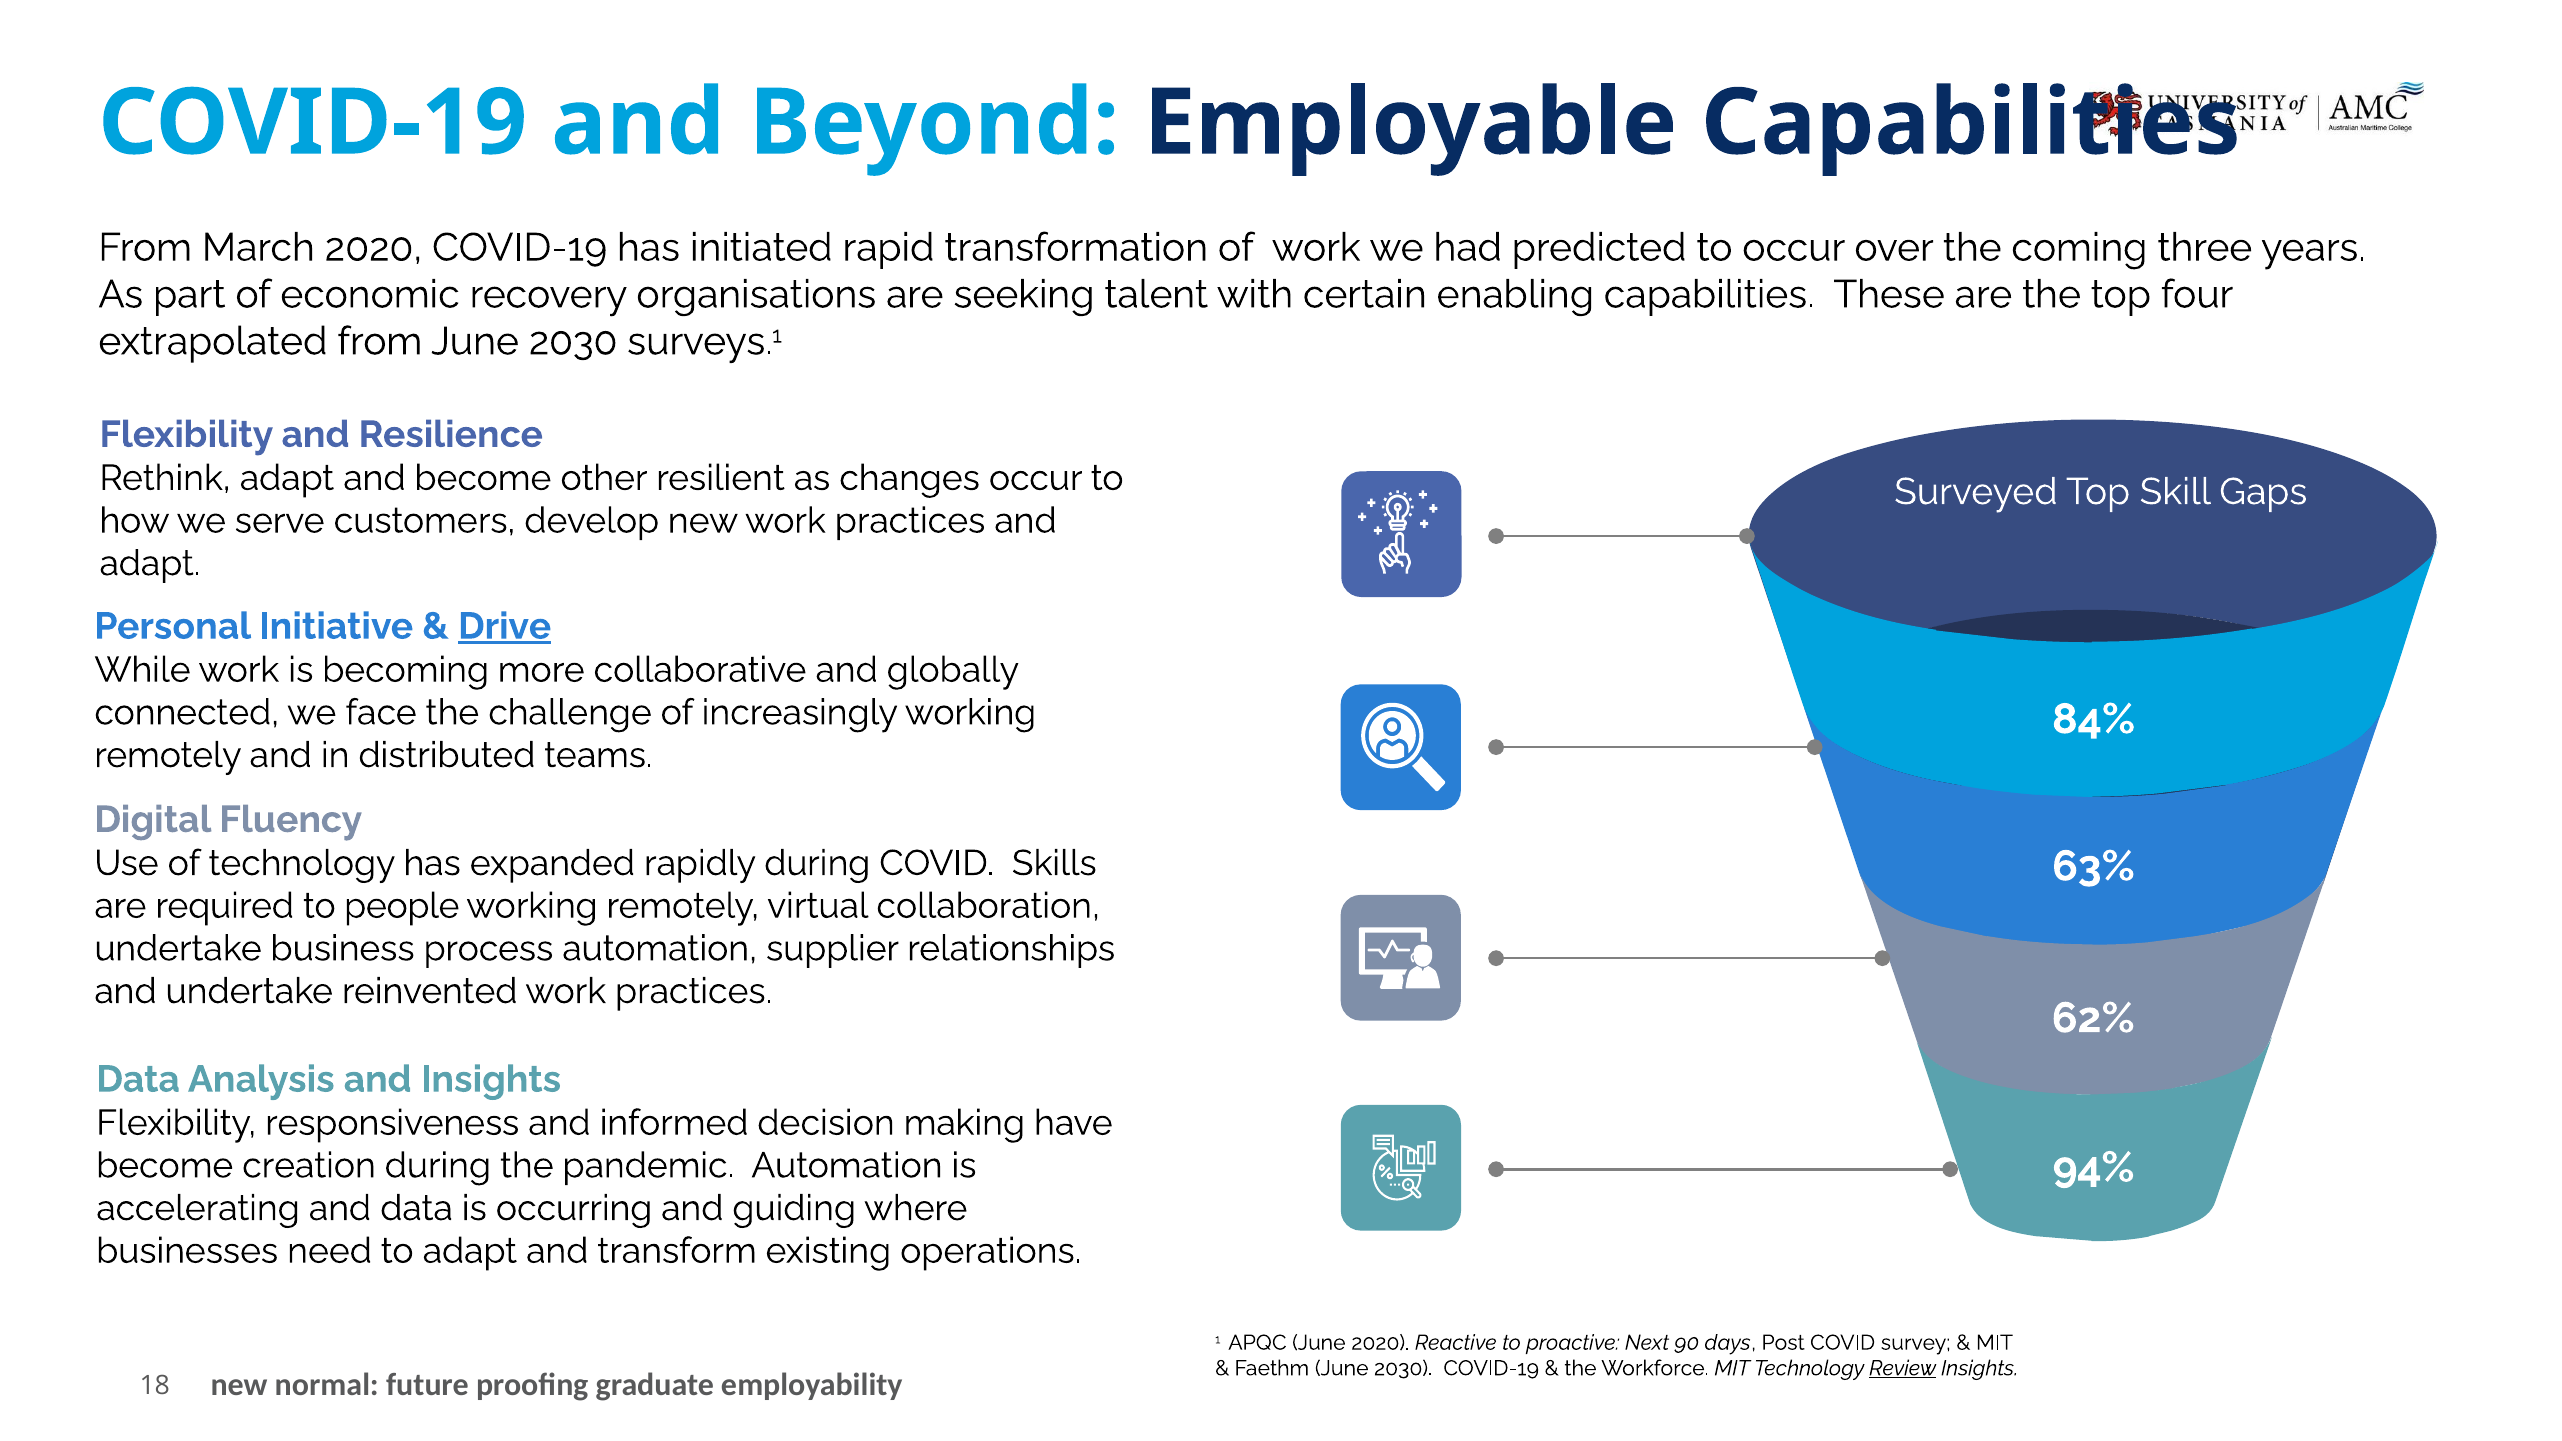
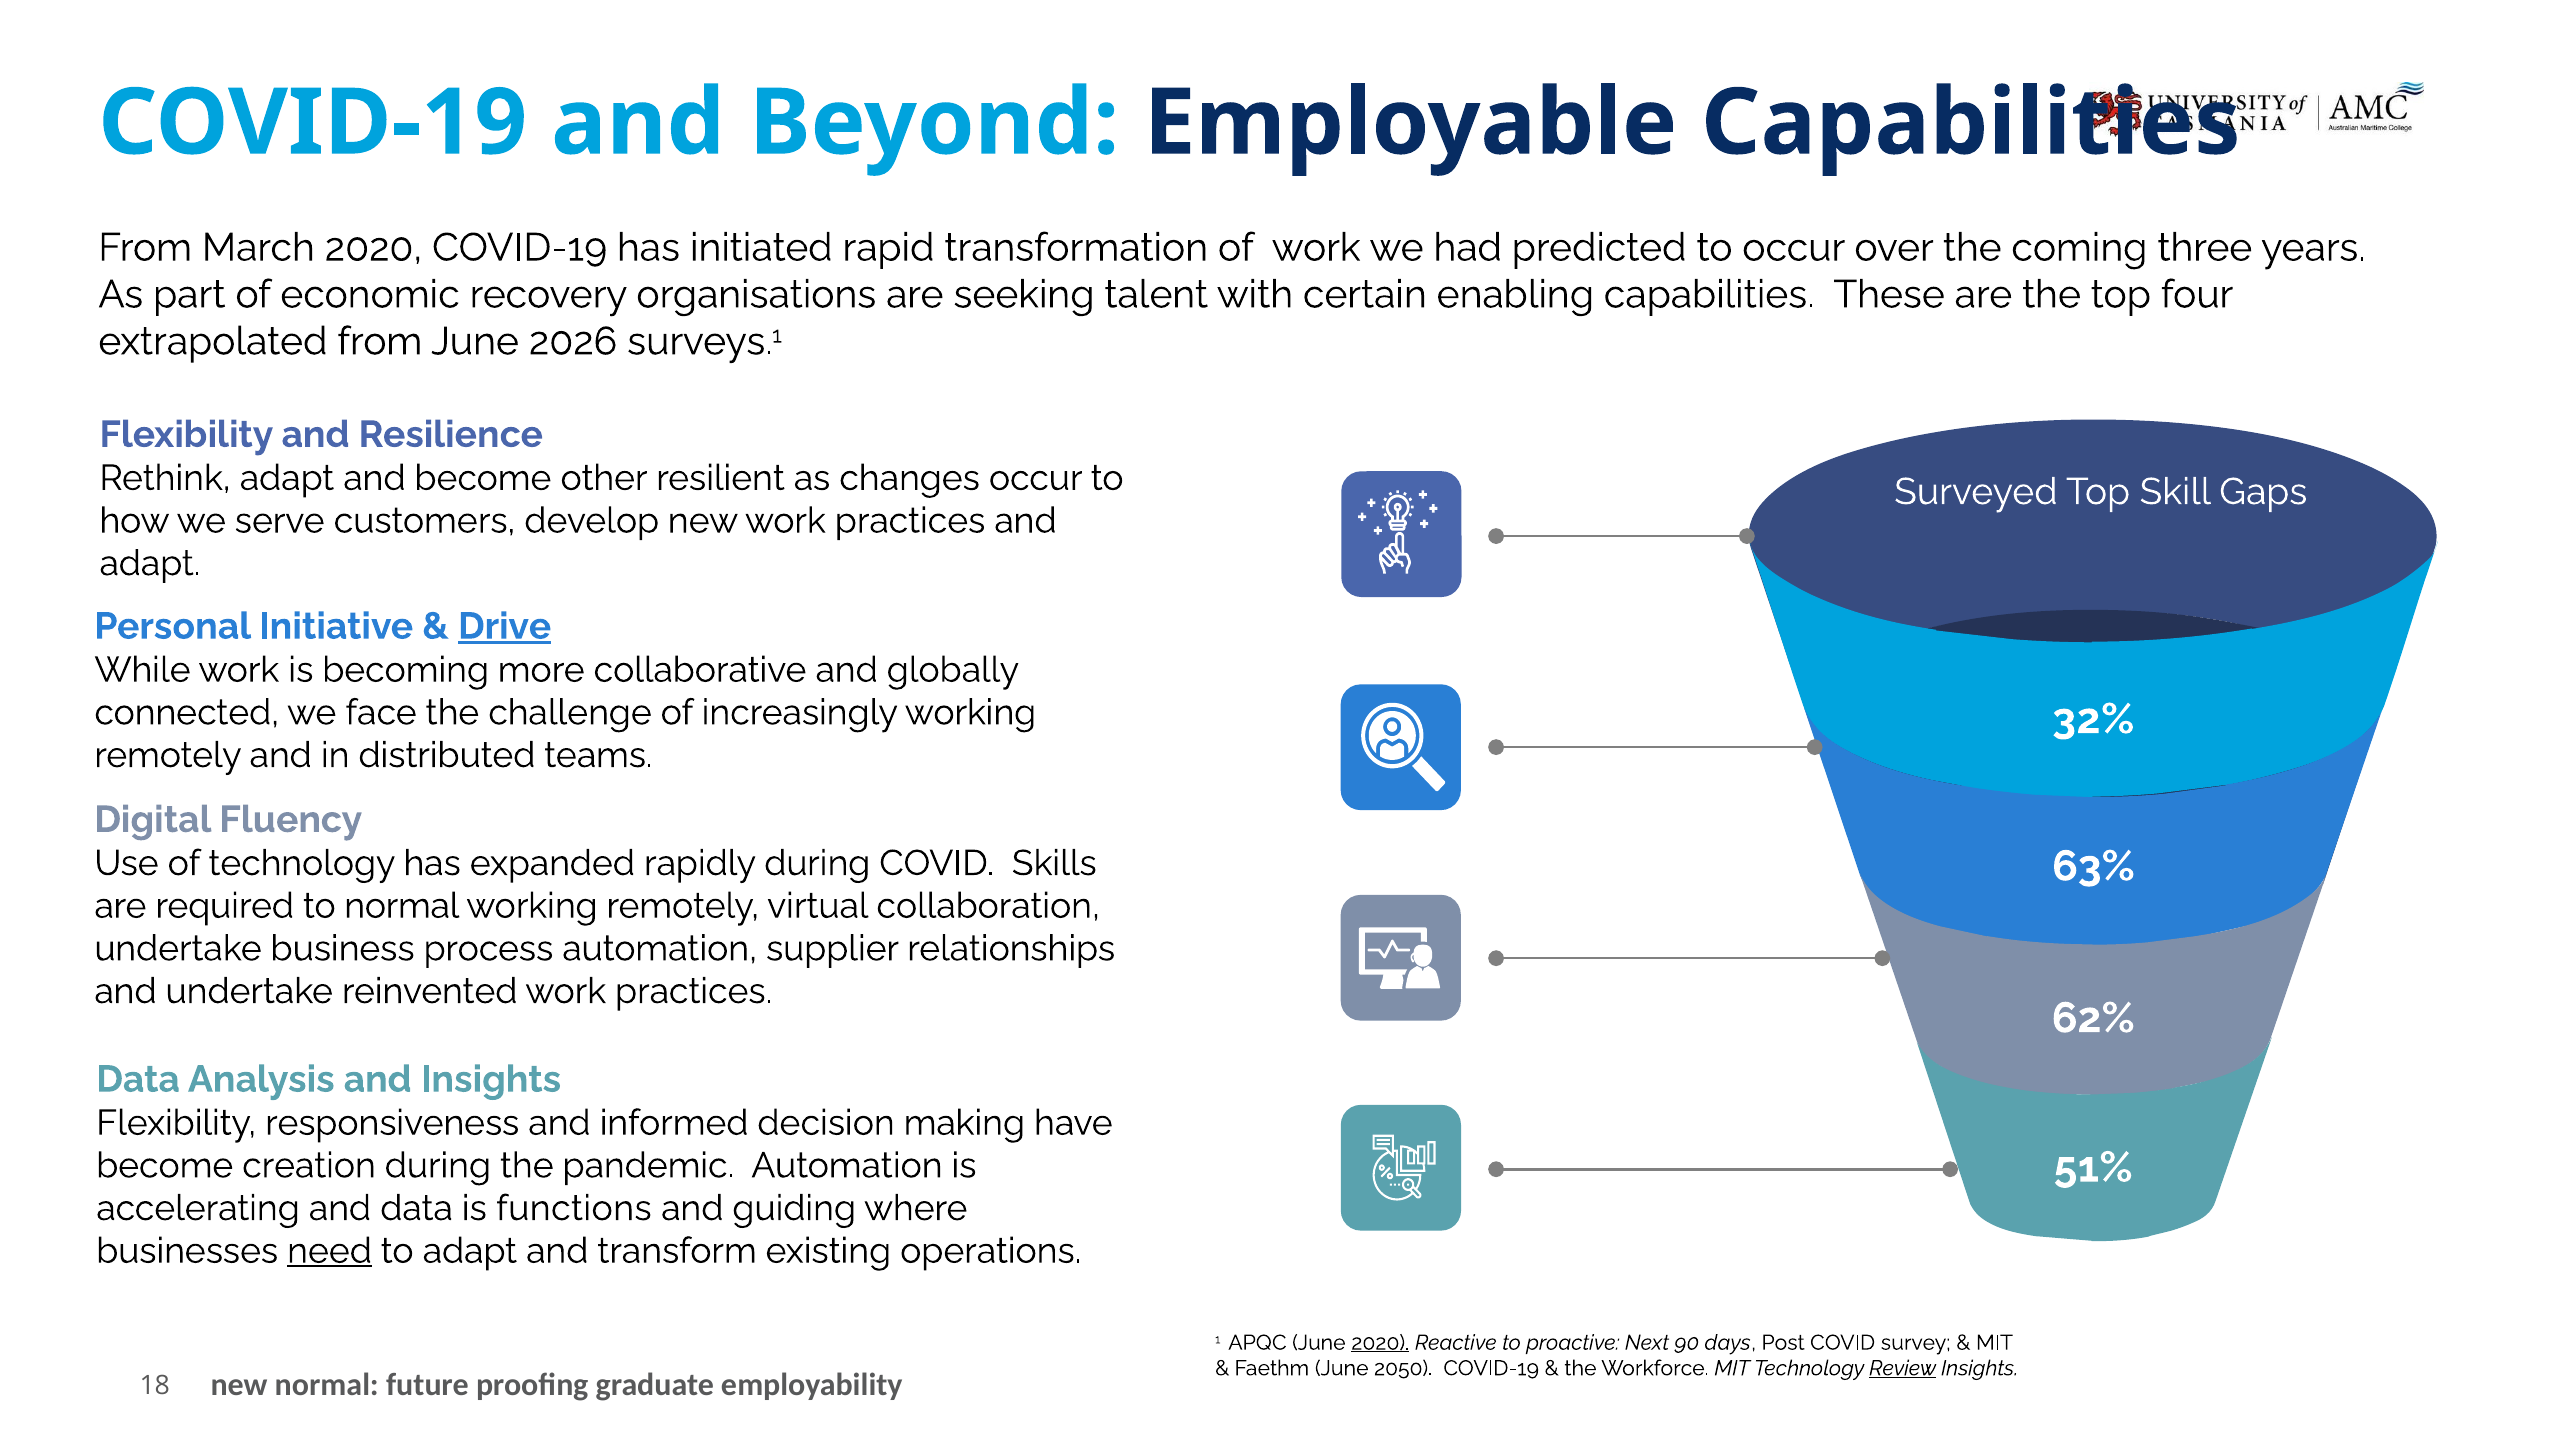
from June 2030: 2030 -> 2026 (573, 341)
84%: 84% -> 32% (2093, 719)
to people: people -> normal (402, 906)
94%: 94% -> 51% (2093, 1168)
occurring: occurring -> functions (574, 1208)
need underline: none -> present (330, 1251)
2020 underline: none -> present (1380, 1343)
Faethm June 2030: 2030 -> 2050 (1403, 1368)
